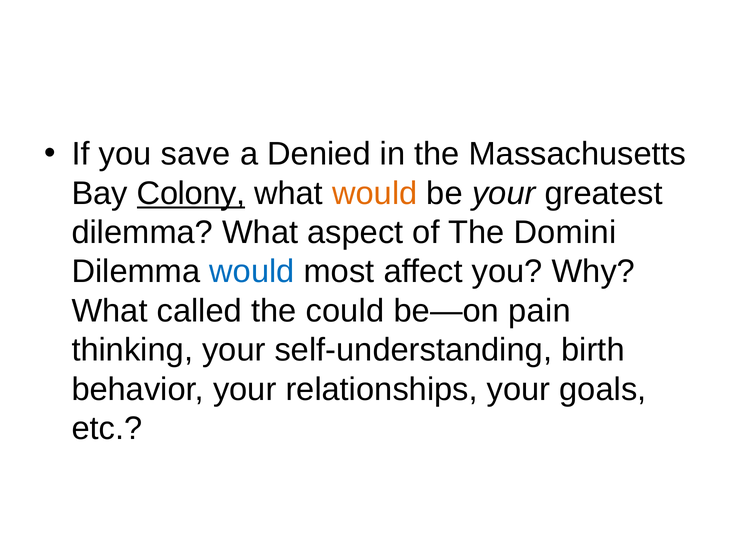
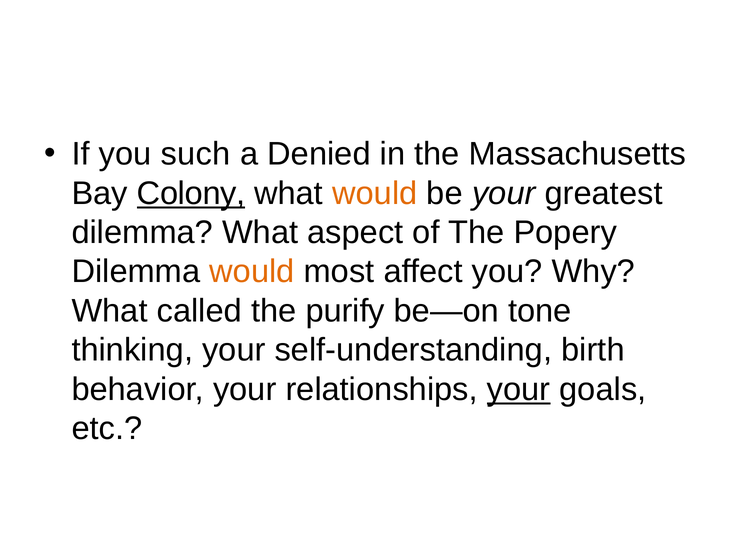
save: save -> such (196, 154)
Domini: Domini -> Popery (565, 232)
would colour: blue -> orange (252, 271)
could: could -> purify (345, 311)
pain: pain -> tone (540, 311)
your underline: none -> present (519, 389)
